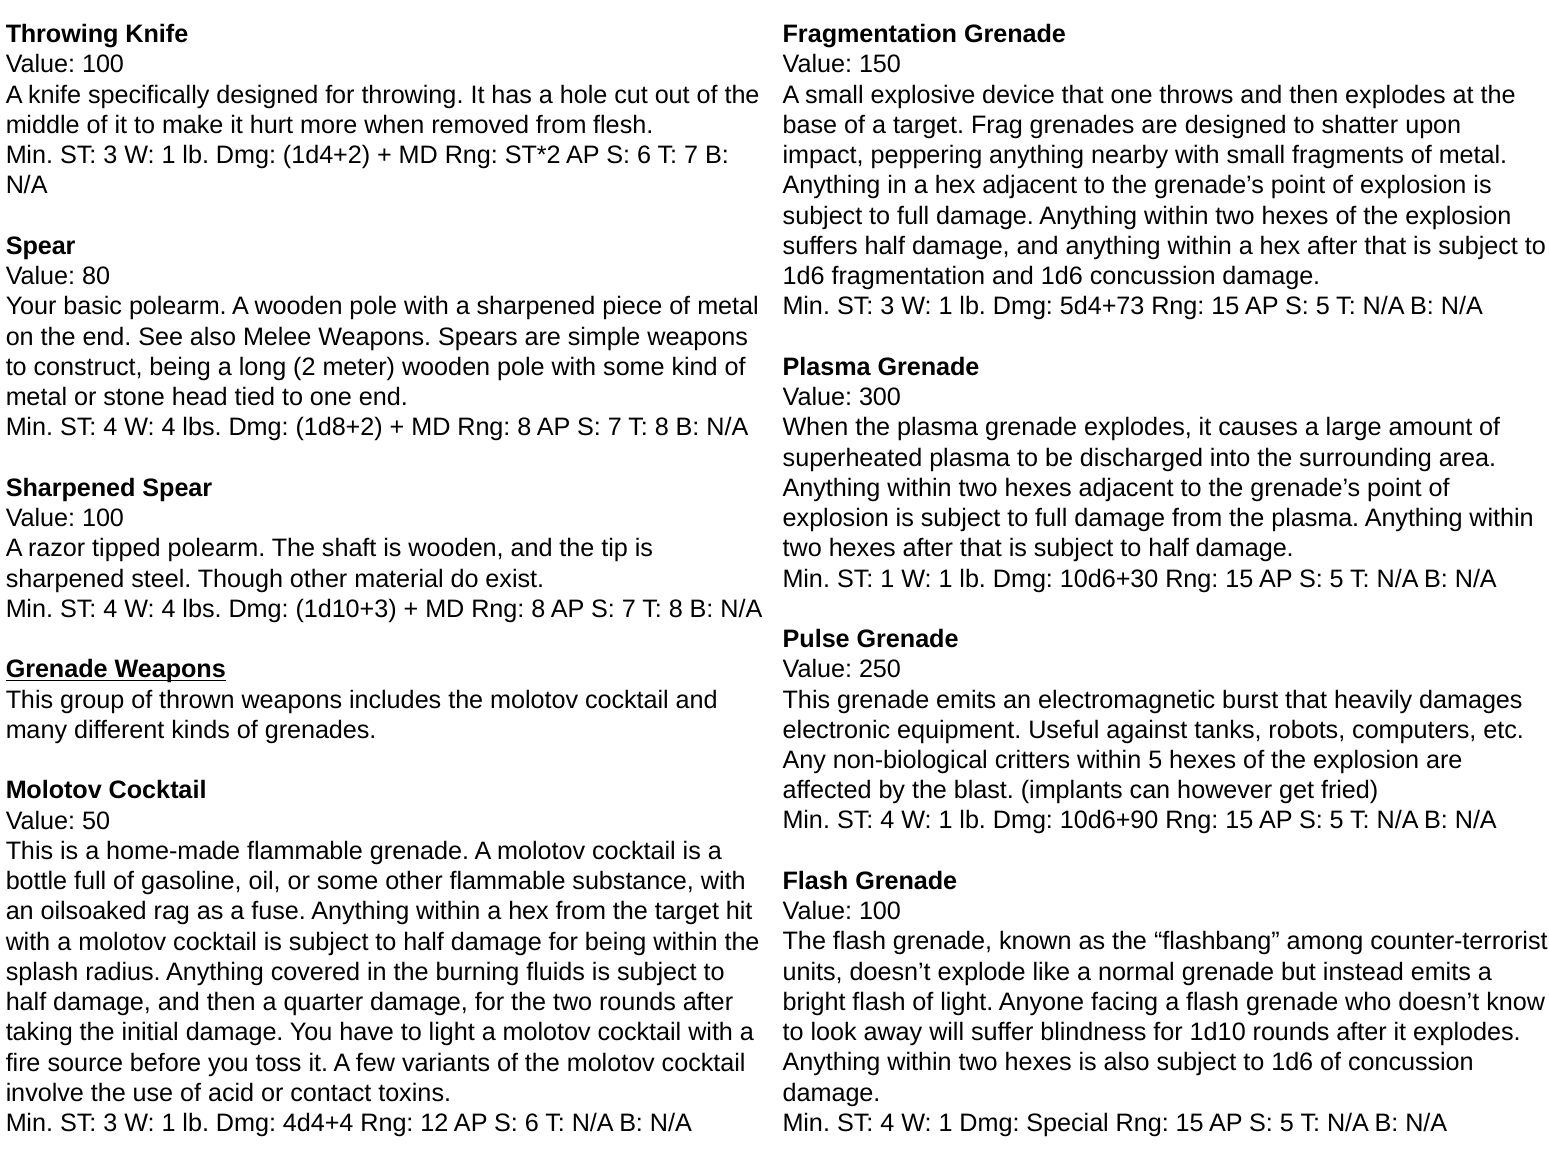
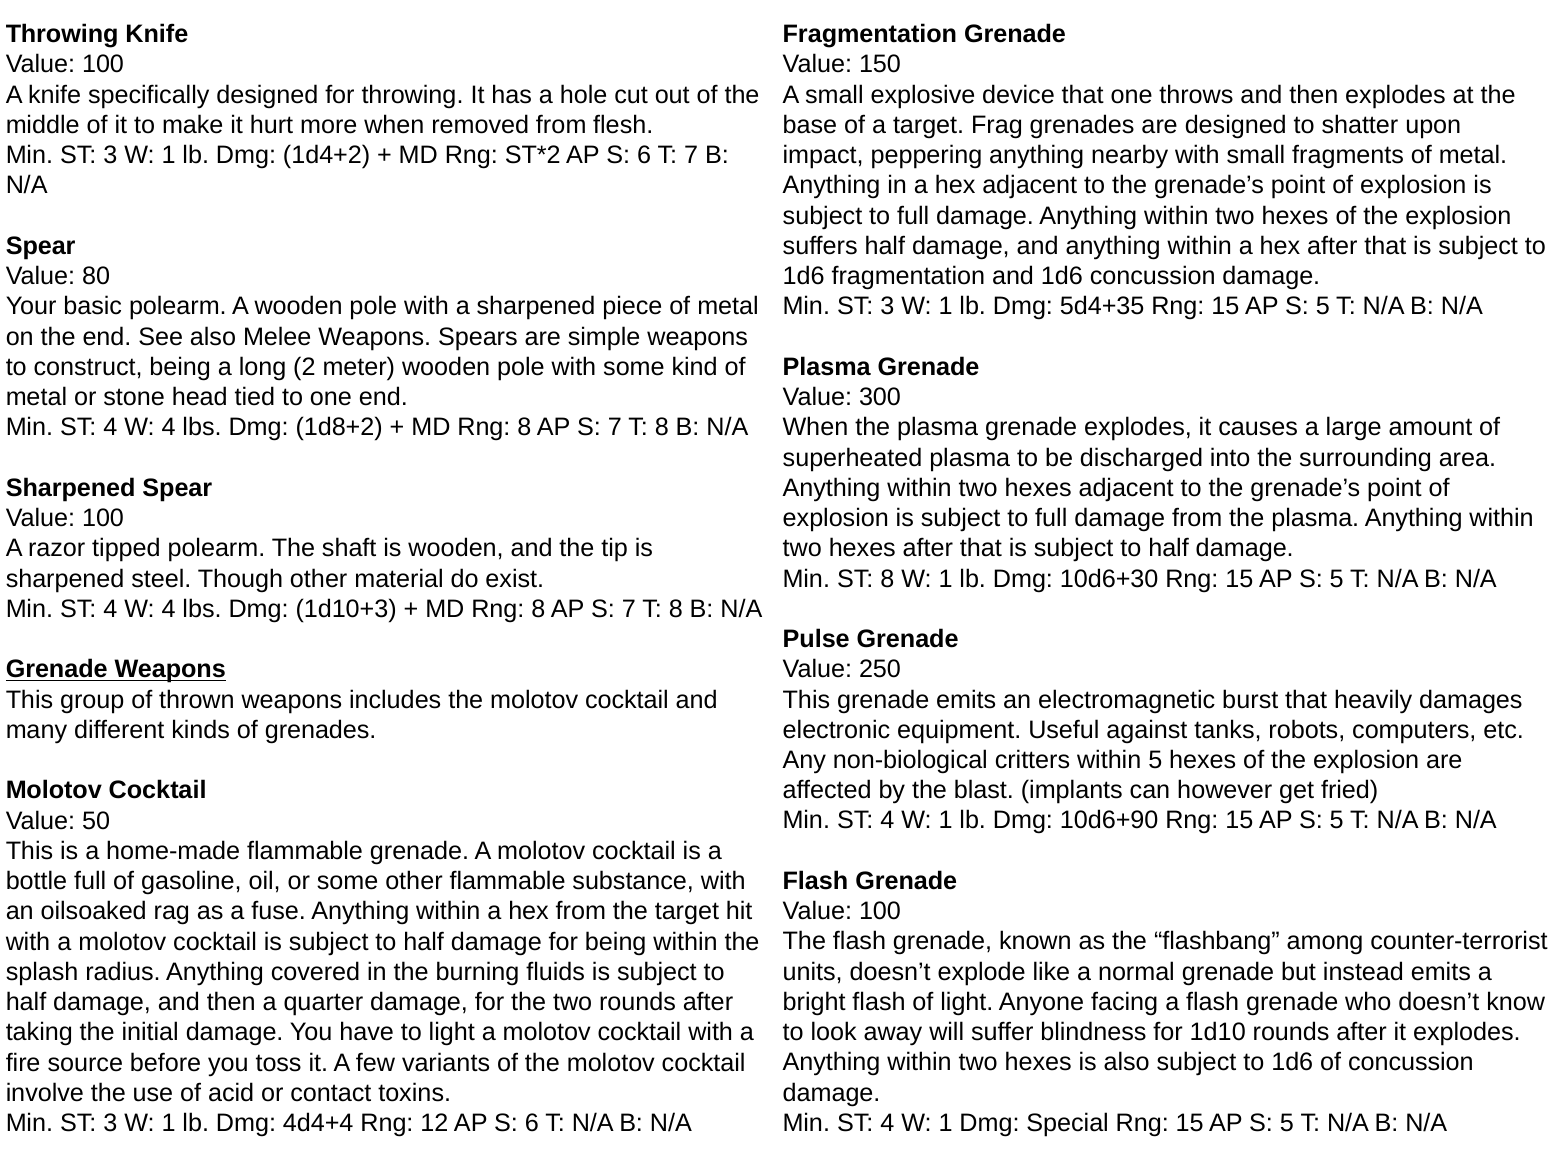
5d4+73: 5d4+73 -> 5d4+35 (1102, 306)
ST 1: 1 -> 8 (887, 579)
